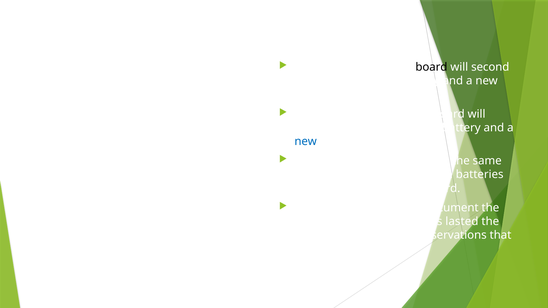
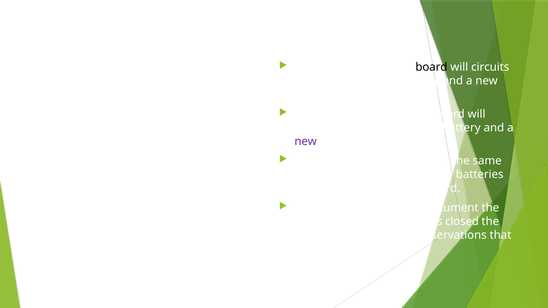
will second: second -> circuits (490, 67)
new colour: blue -> purple (306, 142)
has lasted: lasted -> closed (462, 222)
